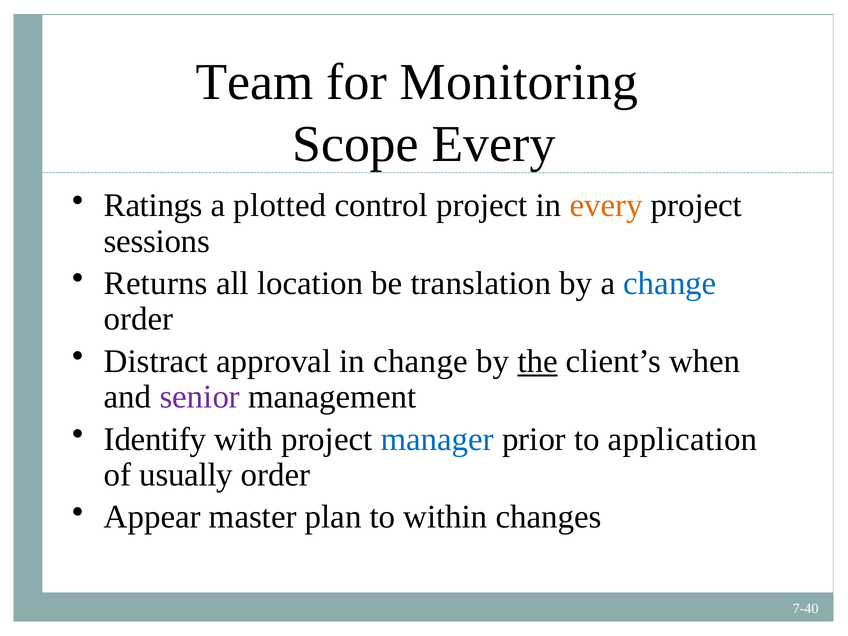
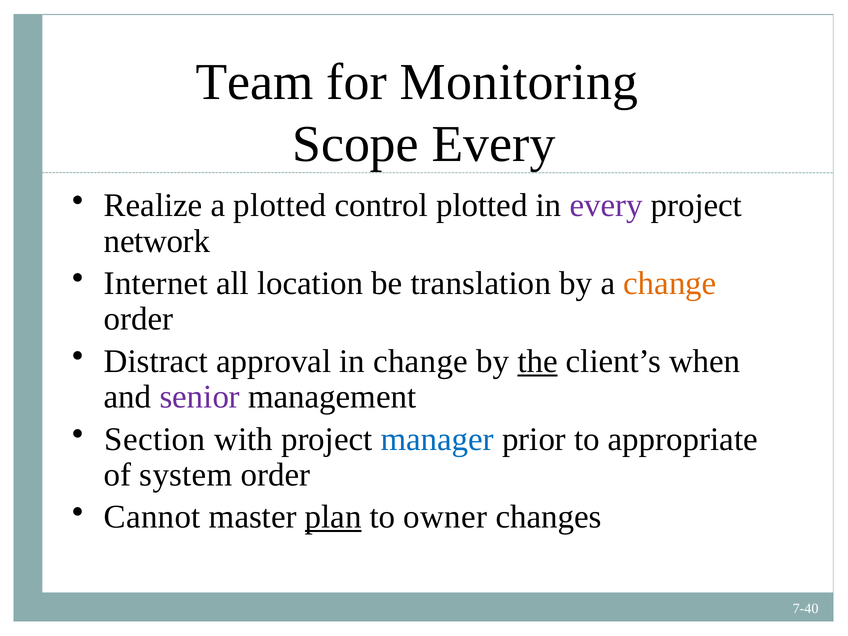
Ratings: Ratings -> Realize (153, 206)
control project: project -> plotted (482, 206)
every colour: orange -> purple (606, 206)
sessions: sessions -> network (157, 241)
Returns: Returns -> Internet (156, 283)
change colour: blue -> orange (670, 283)
Identify: Identify -> Section (155, 439)
application: application -> appropriate (683, 439)
usually: usually -> system (186, 475)
Appear: Appear -> Cannot (152, 517)
plan underline: none -> present (333, 517)
within: within -> owner (445, 517)
